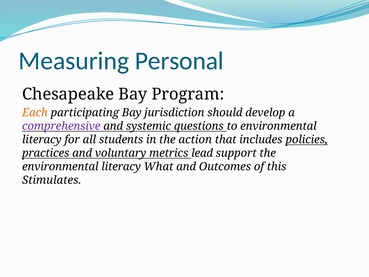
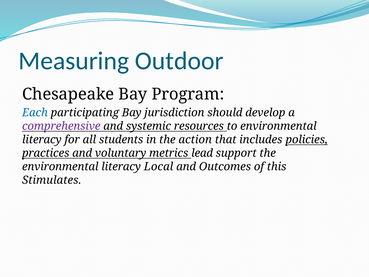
Personal: Personal -> Outdoor (179, 61)
Each colour: orange -> blue (35, 112)
questions: questions -> resources (199, 126)
What: What -> Local (159, 167)
